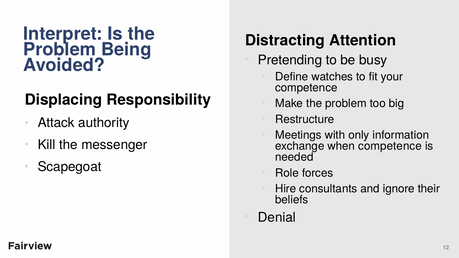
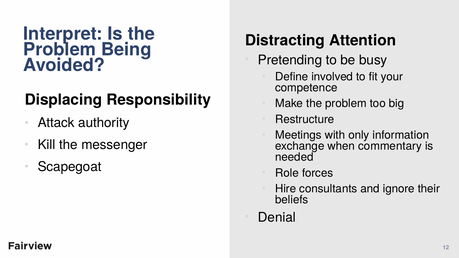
watches: watches -> involved (332, 77)
when competence: competence -> commentary (390, 146)
